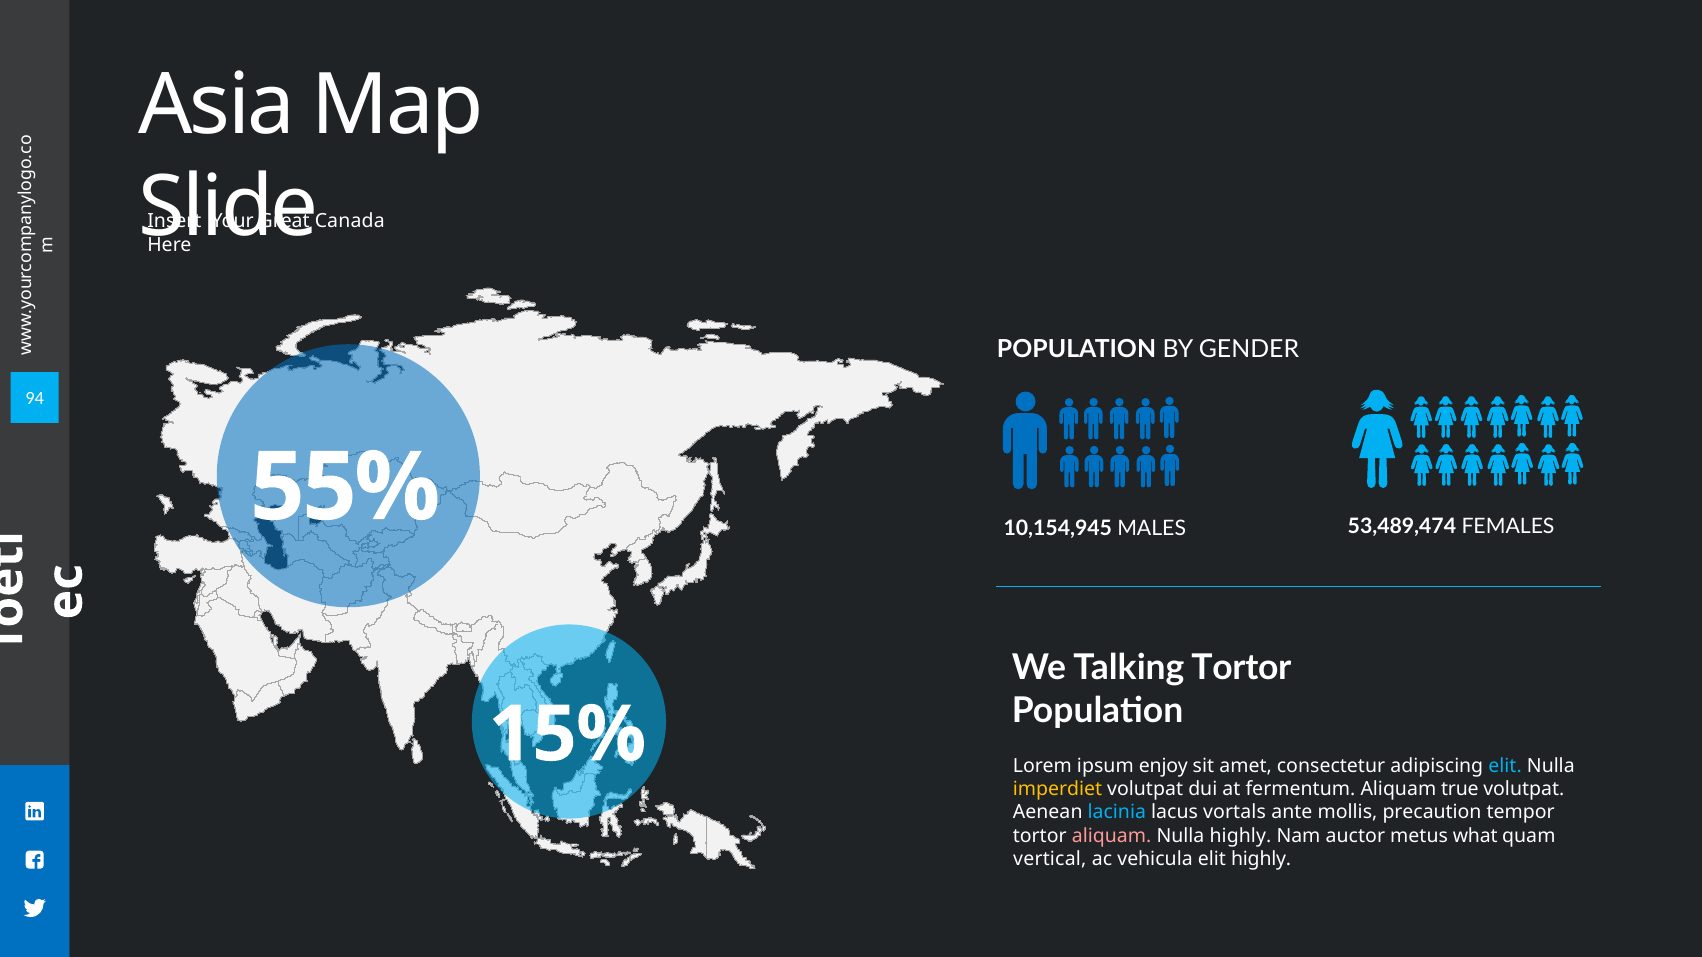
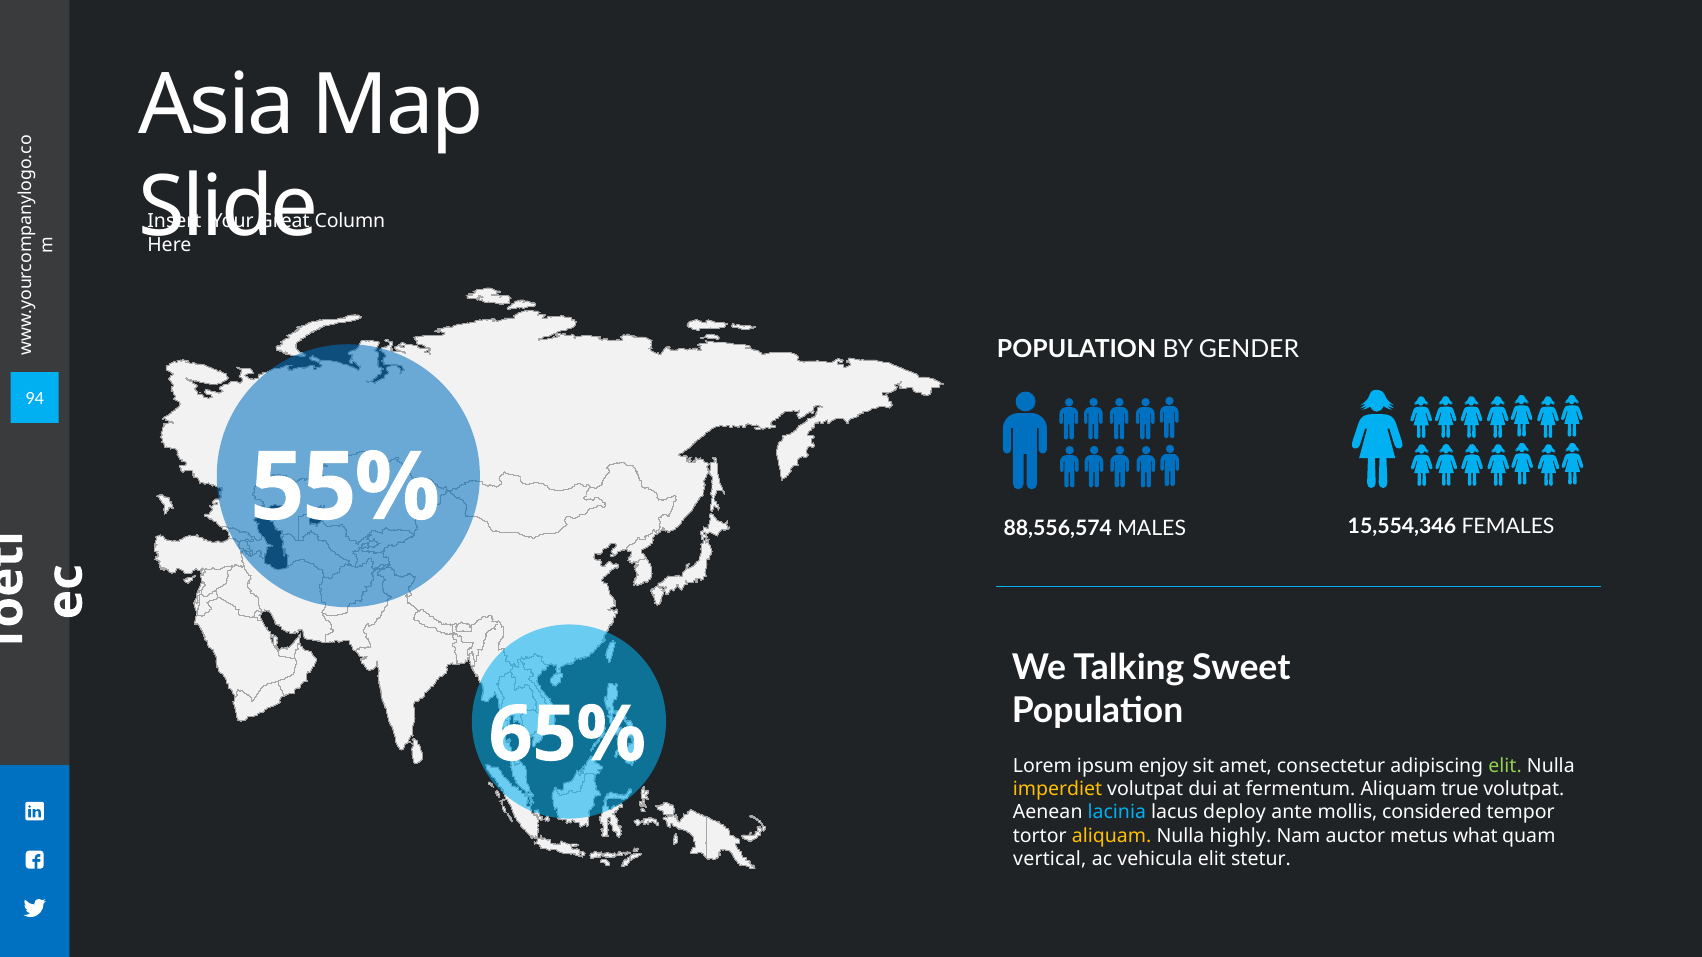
Canada: Canada -> Column (350, 221)
10,154,945: 10,154,945 -> 88,556,574 (1058, 528)
53,489,474: 53,489,474 -> 15,554,346 (1402, 526)
Talking Tortor: Tortor -> Sweet (1241, 668)
15%: 15% -> 65% (567, 735)
elit colour: light blue -> light green (1505, 766)
vortals: vortals -> deploy (1235, 813)
precaution: precaution -> considered (1432, 813)
aliquam colour: pink -> yellow (1112, 836)
elit highly: highly -> stetur (1261, 860)
